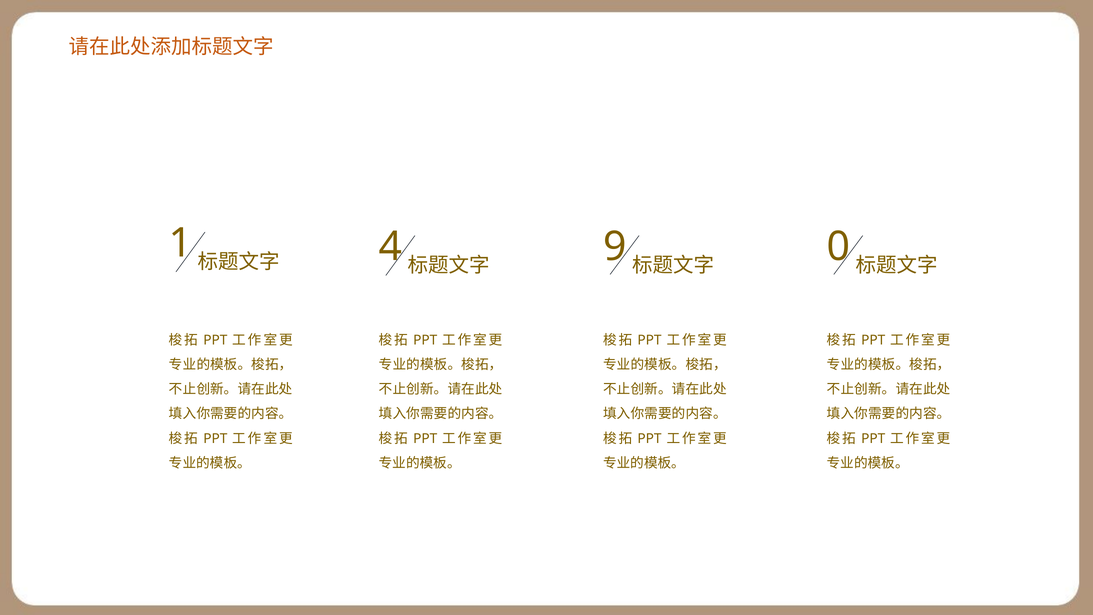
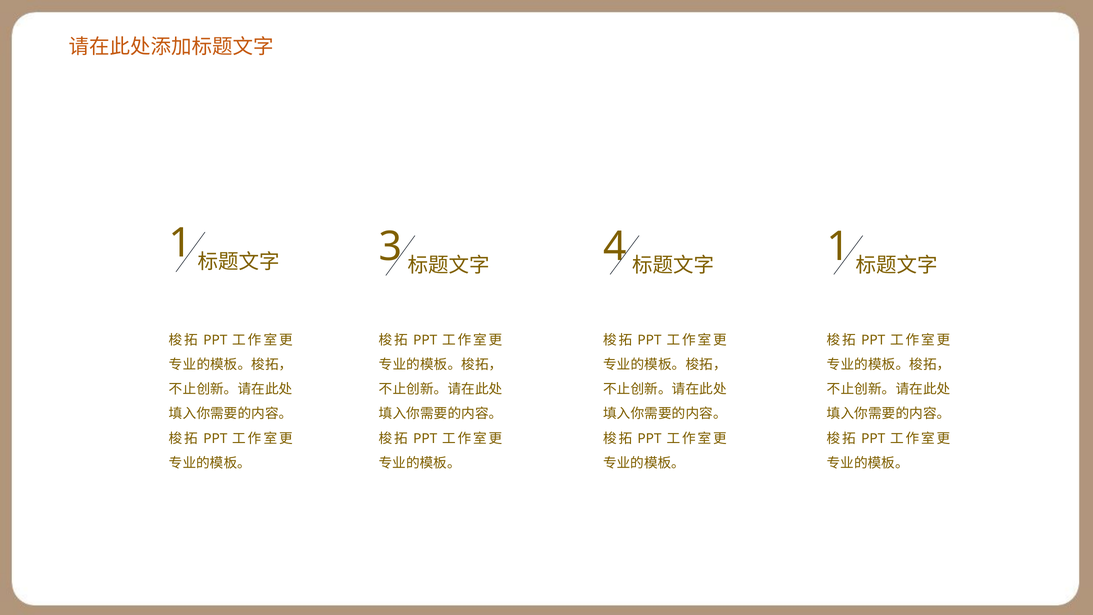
4: 4 -> 3 (391, 246)
9: 9 -> 4 (615, 246)
0: 0 -> 1 (839, 246)
